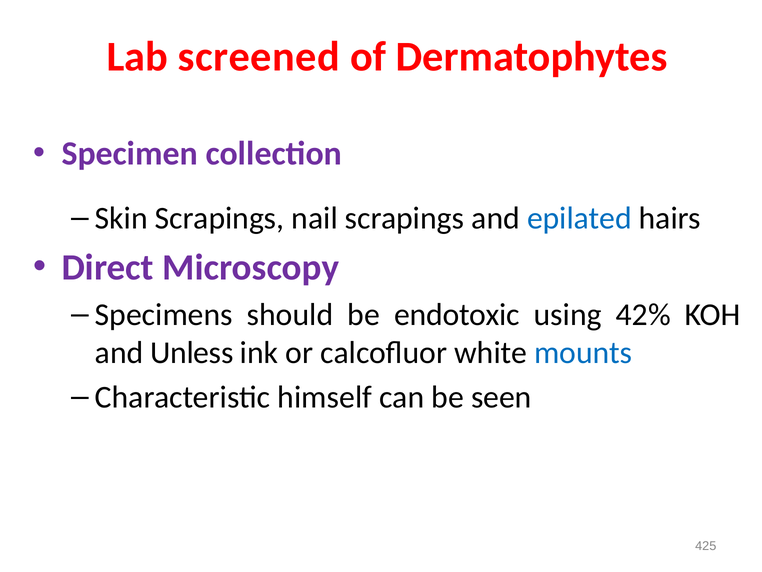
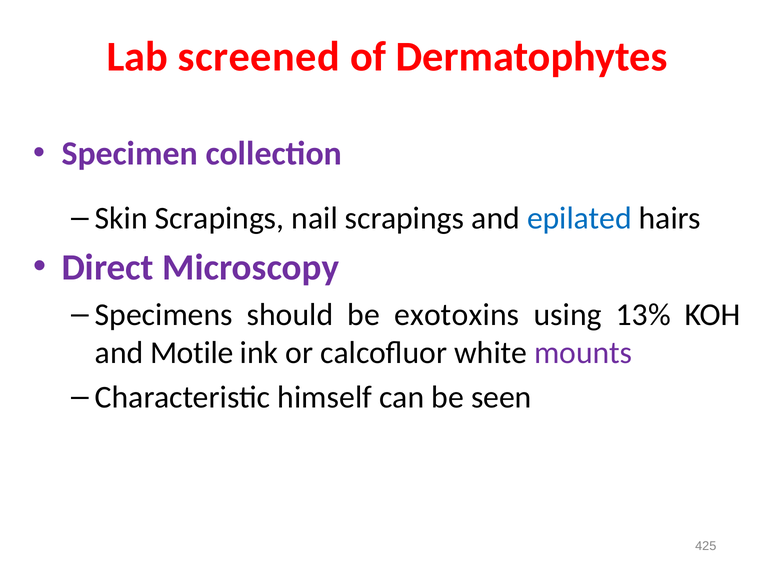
endotoxic: endotoxic -> exotoxins (457, 314)
42%: 42% -> 13% (643, 314)
Unless: Unless -> Motile (192, 353)
mounts colour: blue -> purple (583, 353)
